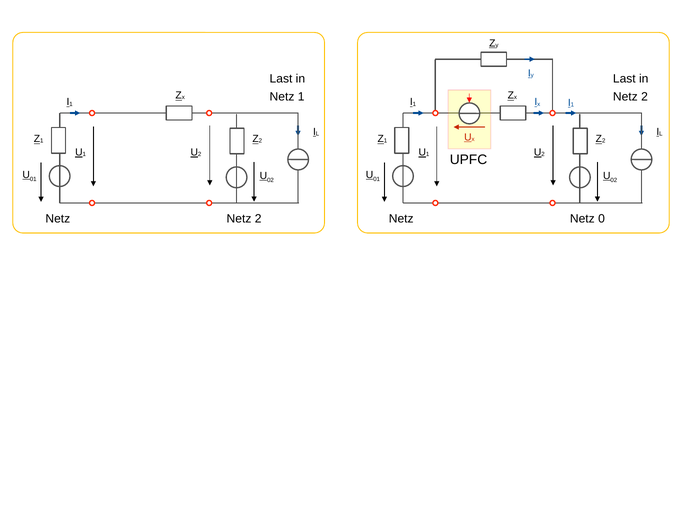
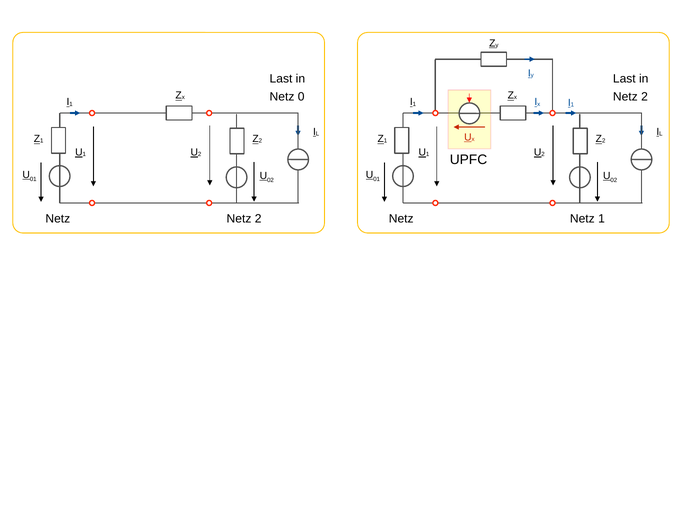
Netz 1: 1 -> 0 (301, 97)
Netz 0: 0 -> 1 (601, 219)
